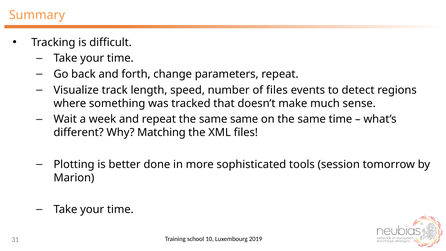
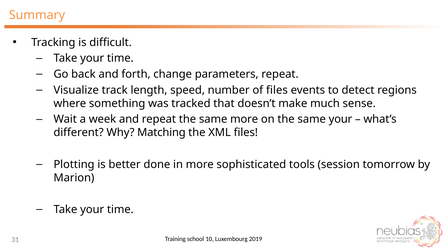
same same: same -> more (244, 119)
same time: time -> your (340, 119)
